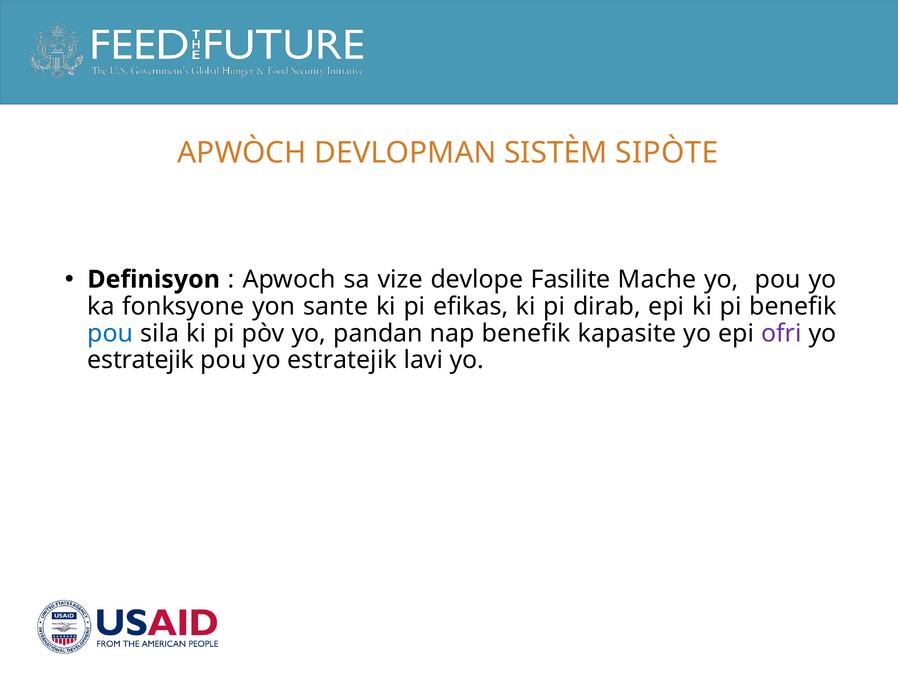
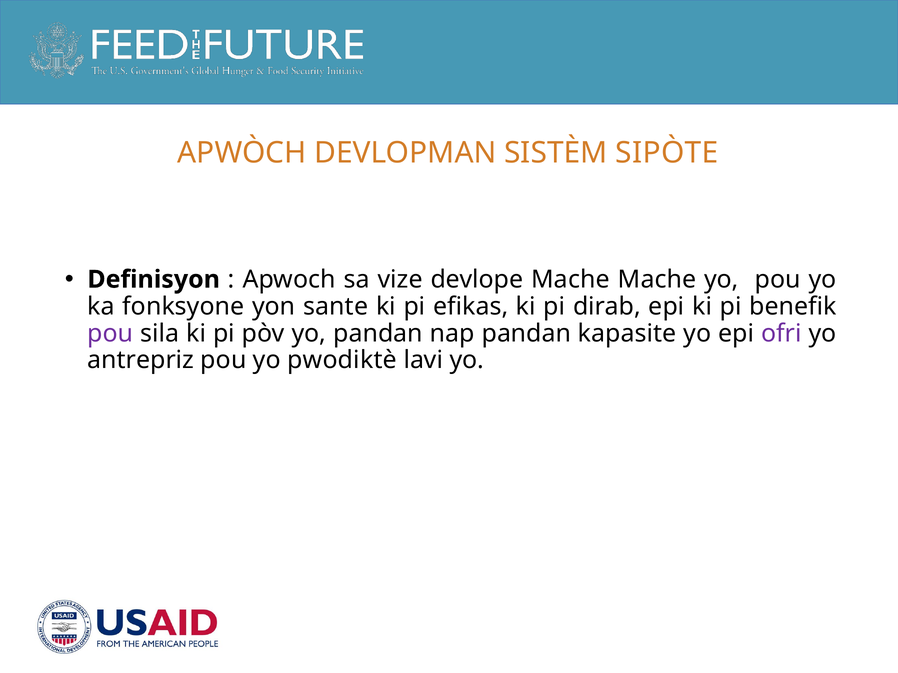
devlope Fasilite: Fasilite -> Mache (570, 280)
pou colour: blue -> purple (110, 334)
nap benefik: benefik -> pandan (526, 334)
estratejik: estratejik -> antrepriz (141, 360)
pou yo estratejik: estratejik -> pwodiktè (342, 360)
